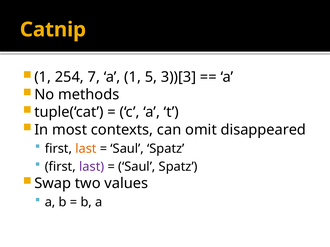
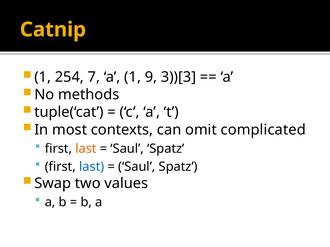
5: 5 -> 9 (151, 77)
disappeared: disappeared -> complicated (263, 130)
last colour: purple -> blue (92, 167)
